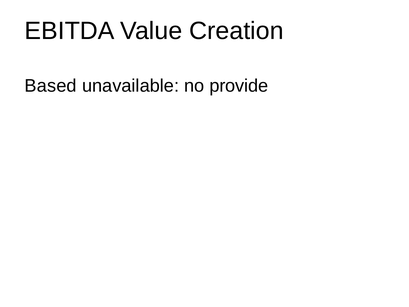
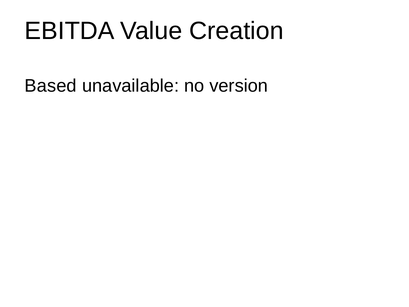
provide: provide -> version (239, 86)
